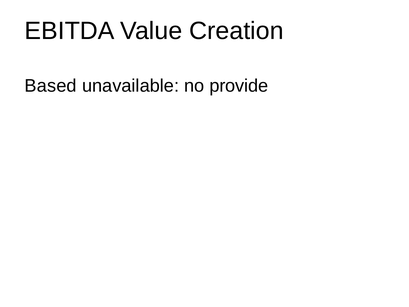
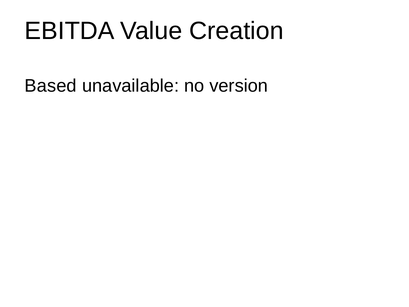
provide: provide -> version (239, 86)
